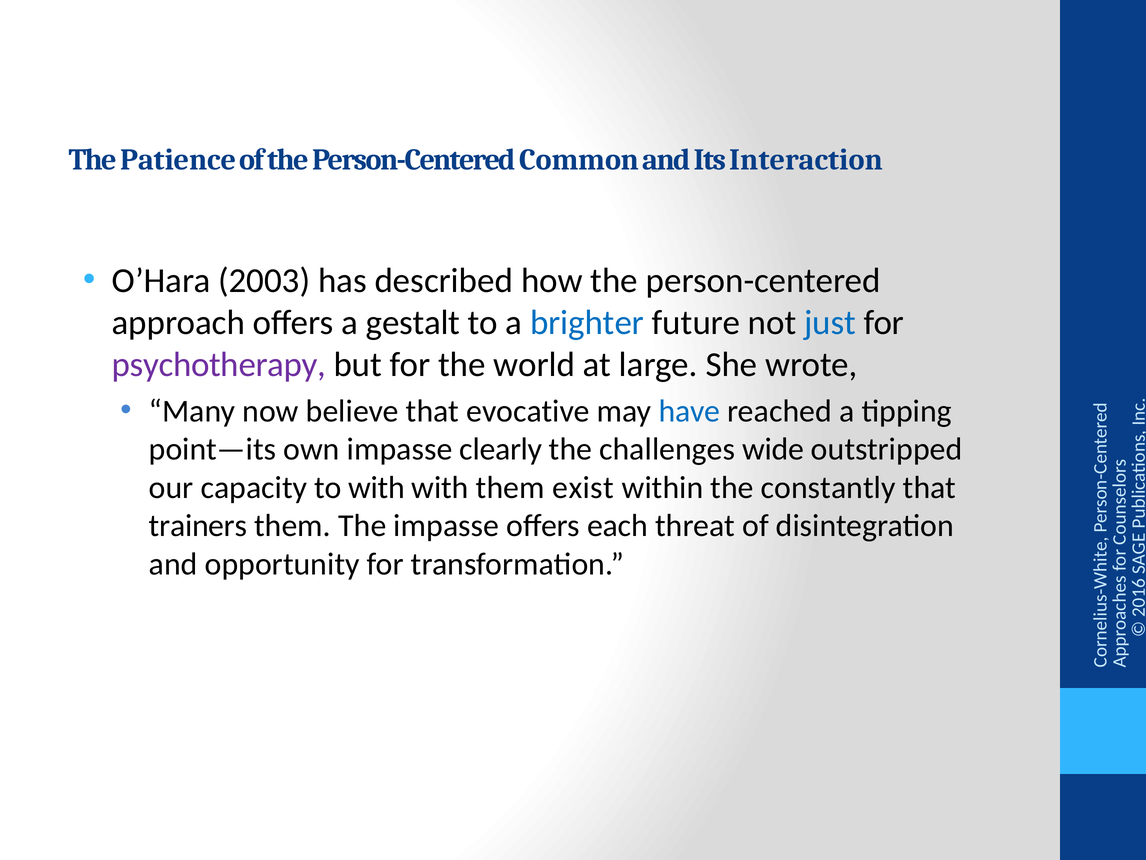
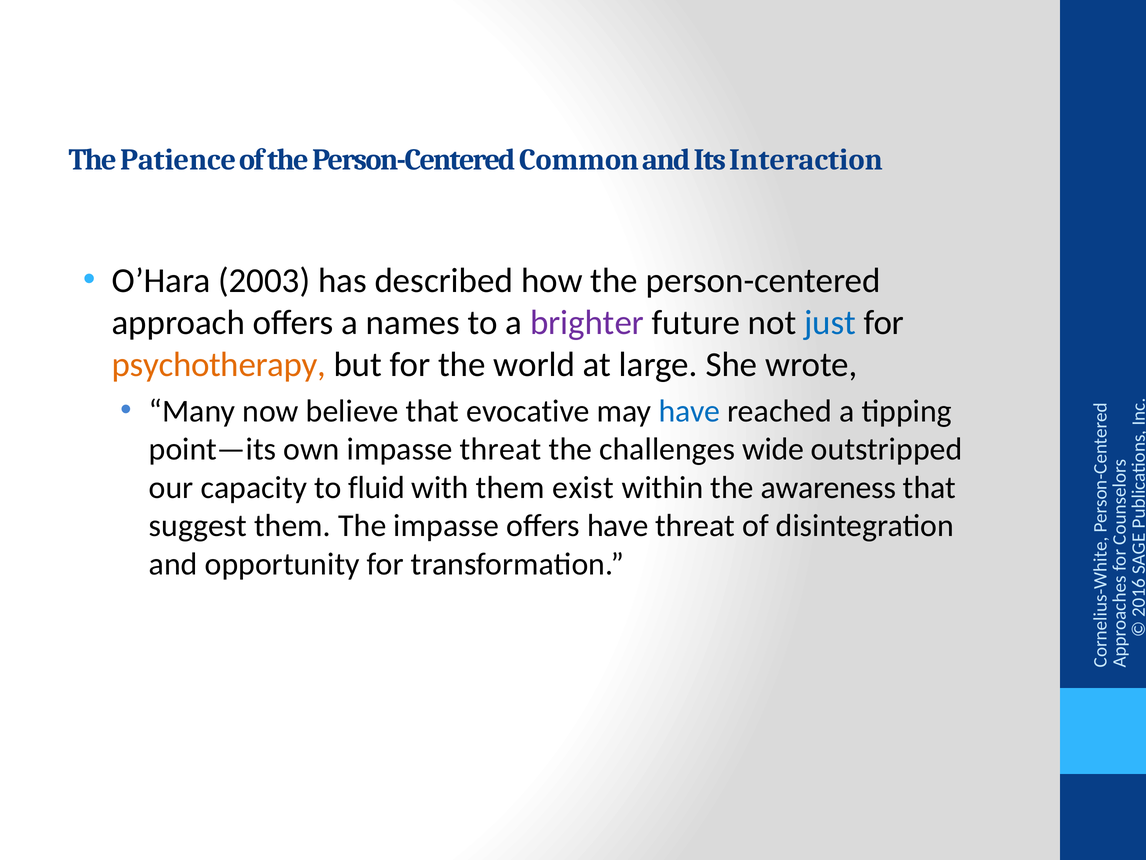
gestalt: gestalt -> names (413, 323)
brighter colour: blue -> purple (587, 323)
psychotherapy colour: purple -> orange (219, 365)
impasse clearly: clearly -> threat (501, 449)
to with: with -> fluid (377, 487)
constantly: constantly -> awareness (828, 487)
trainers: trainers -> suggest (198, 526)
offers each: each -> have (618, 526)
